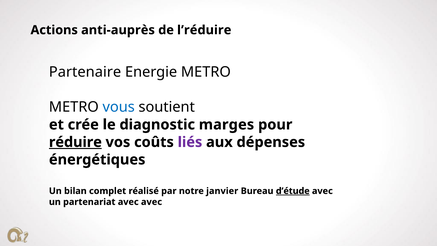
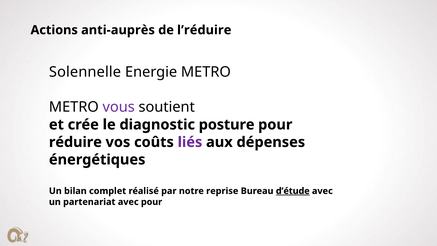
Partenaire: Partenaire -> Solennelle (85, 72)
vous colour: blue -> purple (119, 107)
marges: marges -> posture (227, 125)
réduire underline: present -> none (75, 142)
janvier: janvier -> reprise (222, 191)
avec avec: avec -> pour (152, 202)
